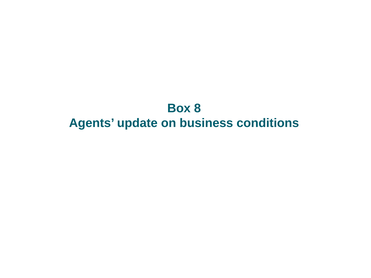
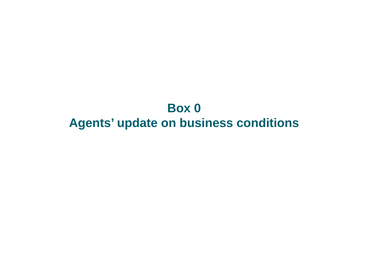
8: 8 -> 0 (197, 108)
